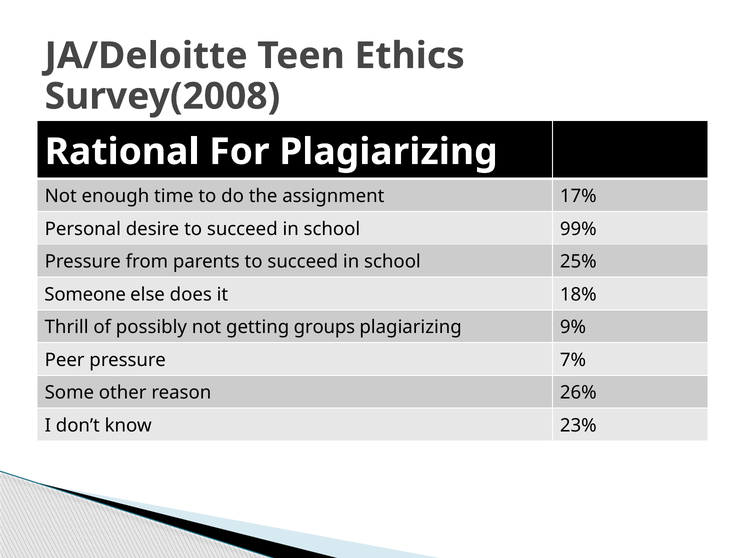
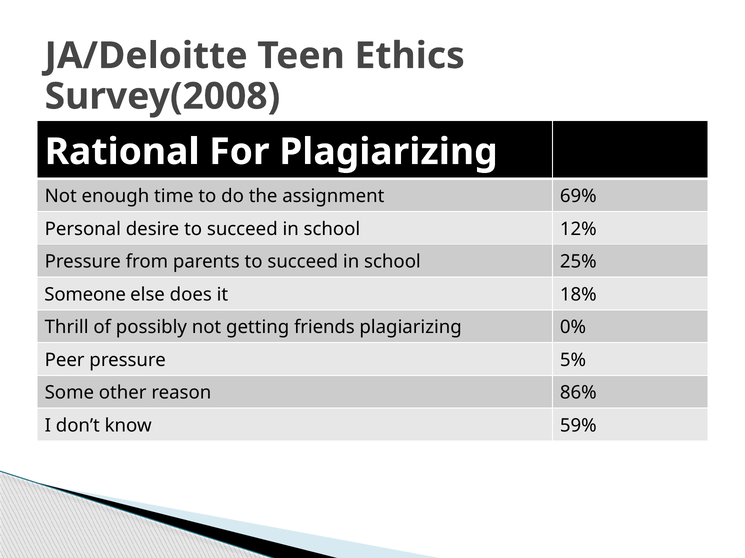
17%: 17% -> 69% (578, 196)
99%: 99% -> 12% (578, 229)
groups: groups -> friends (324, 328)
9%: 9% -> 0% (573, 328)
7%: 7% -> 5% (573, 360)
26%: 26% -> 86% (578, 393)
23%: 23% -> 59% (578, 426)
